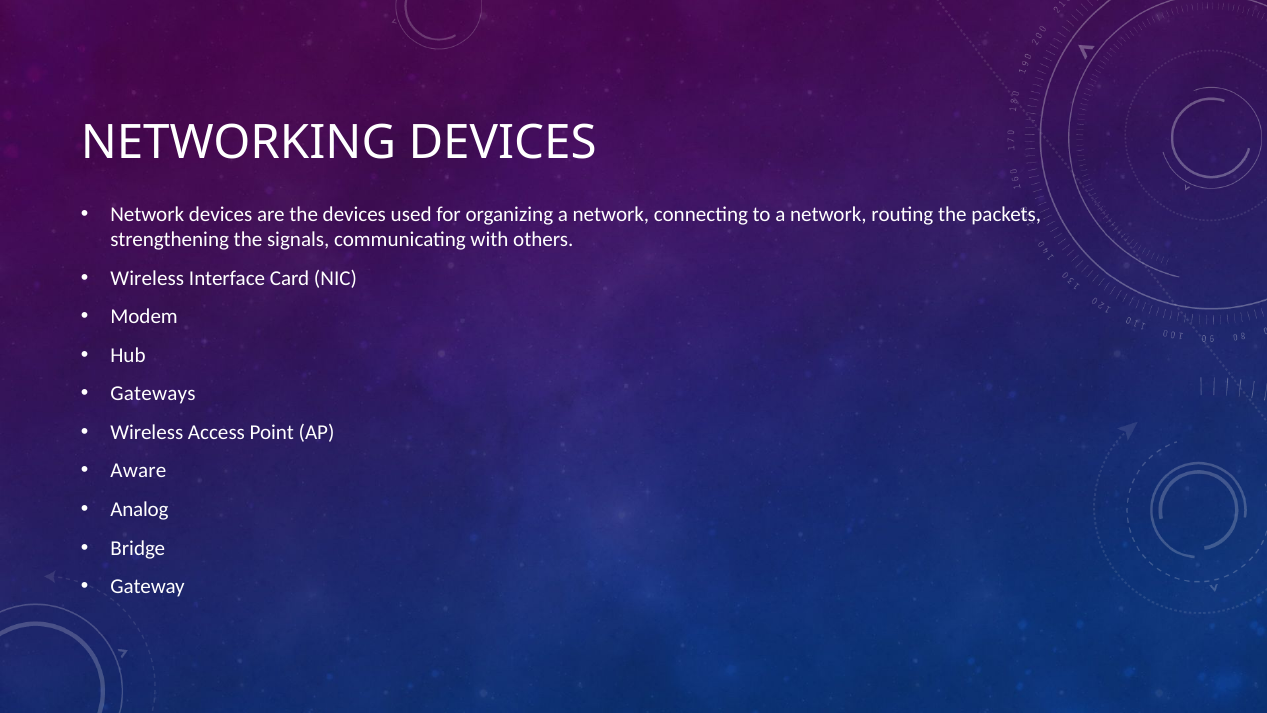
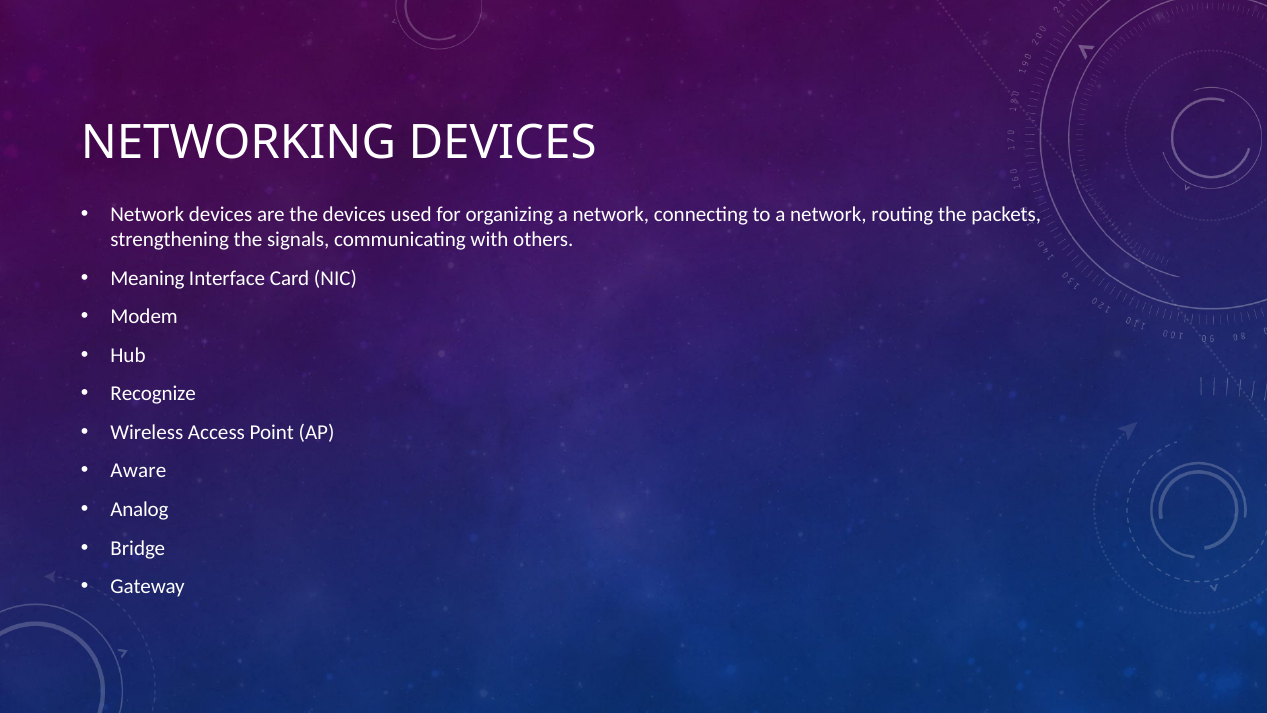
Wireless: Wireless -> Meaning (147, 278)
Gateways: Gateways -> Recognize (153, 394)
